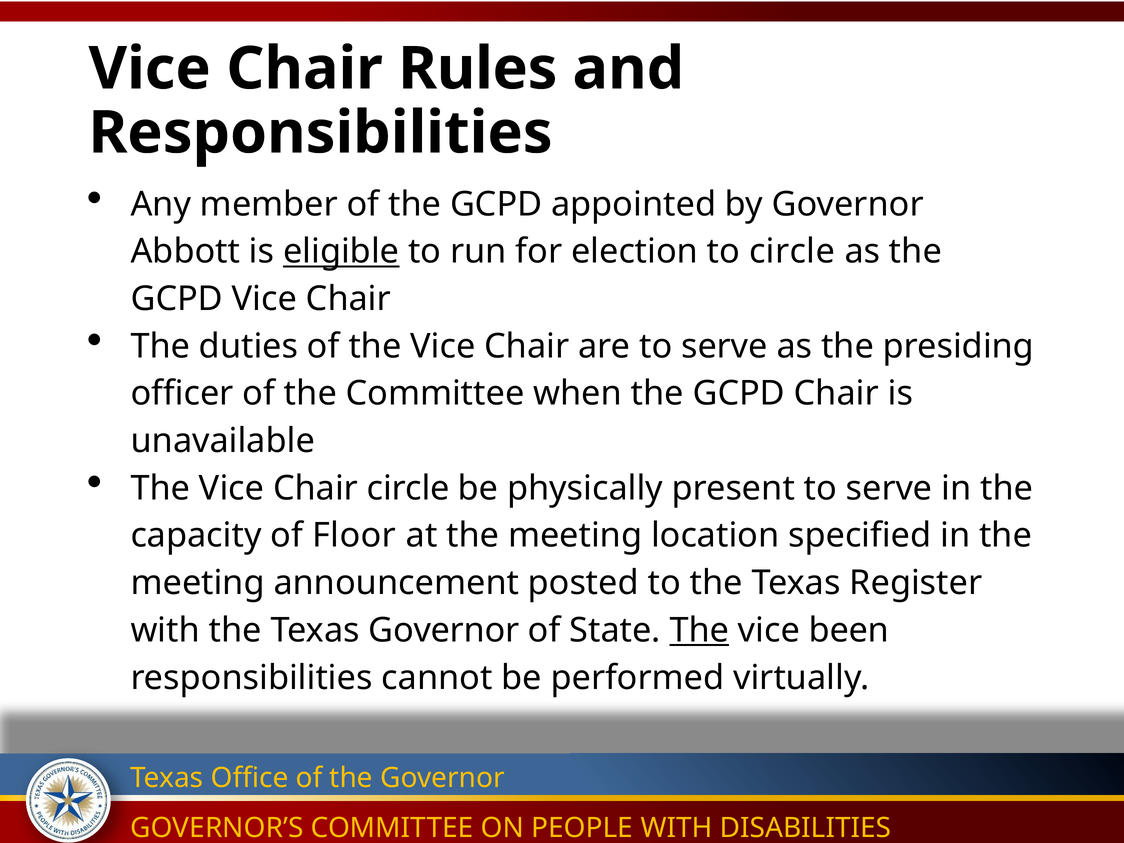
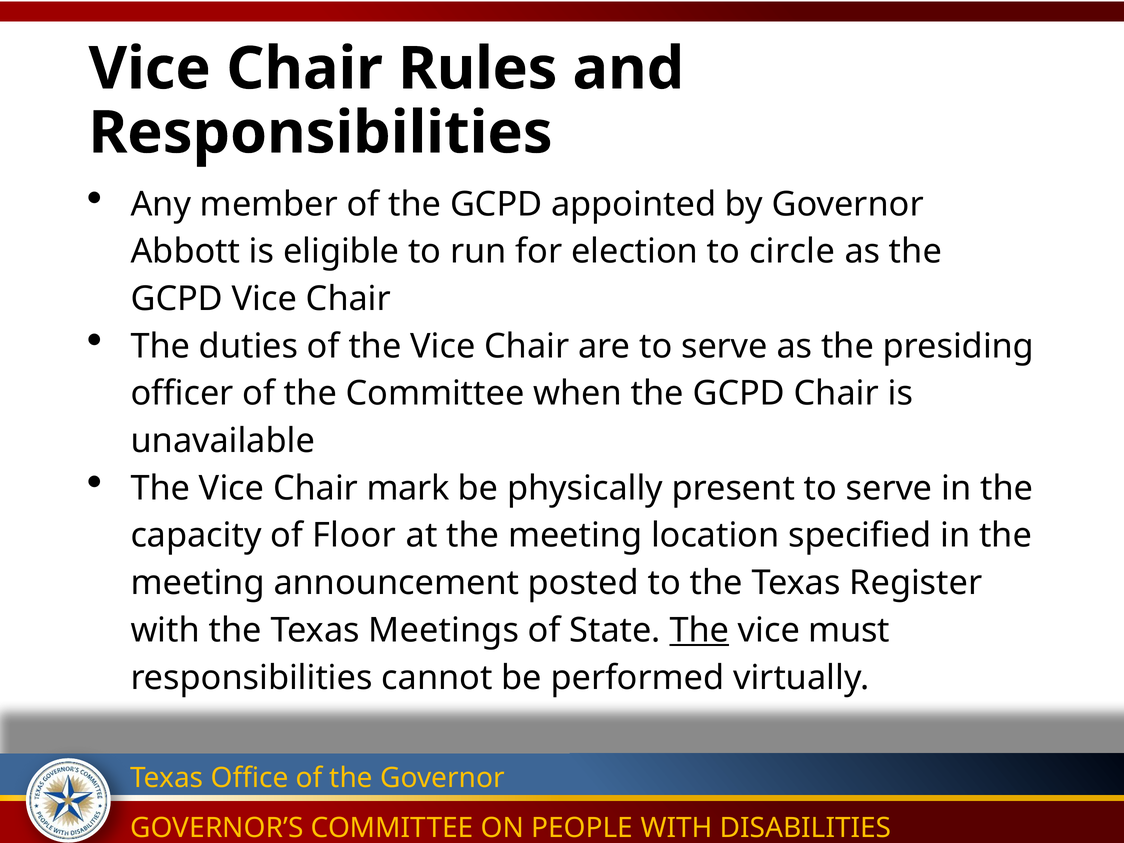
eligible underline: present -> none (341, 252)
Chair circle: circle -> mark (408, 488)
Texas Governor: Governor -> Meetings (444, 630)
been: been -> must (849, 630)
